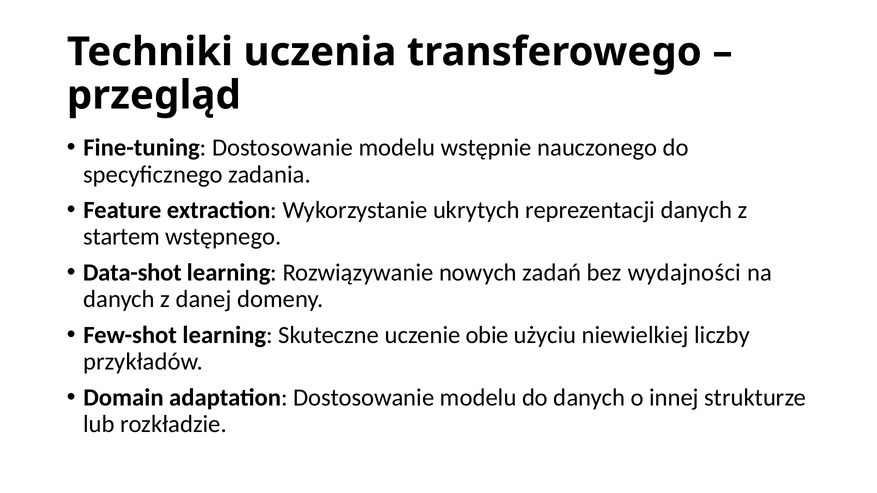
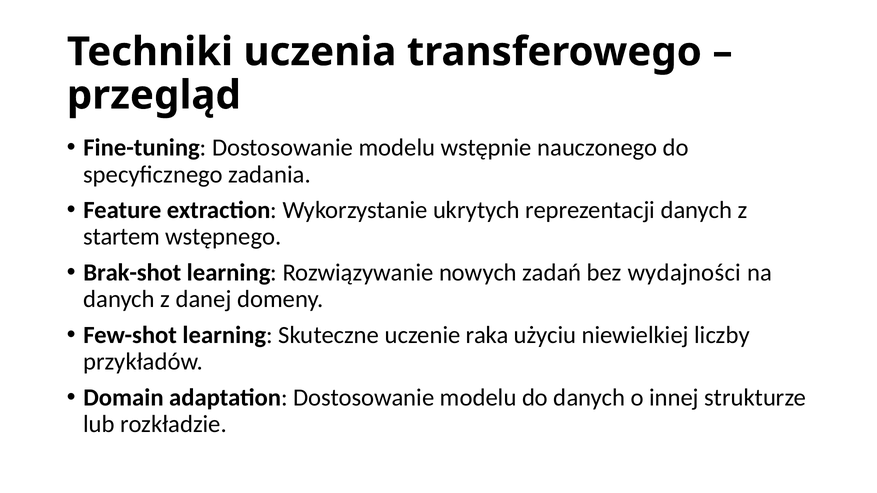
Data-shot: Data-shot -> Brak-shot (132, 273)
obie: obie -> raka (487, 335)
